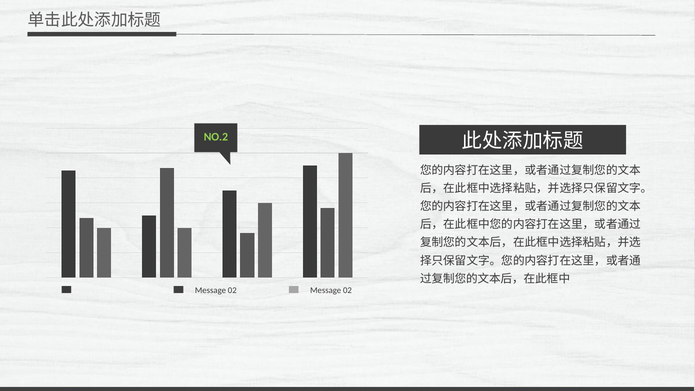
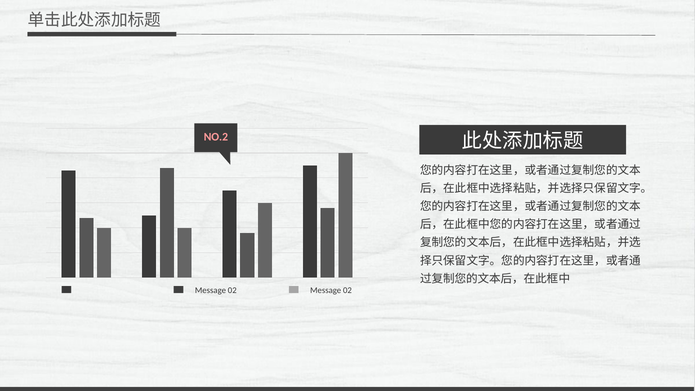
NO.2 colour: light green -> pink (216, 137)
